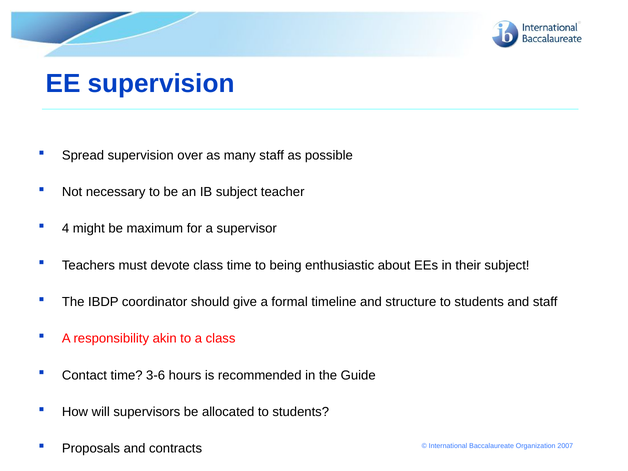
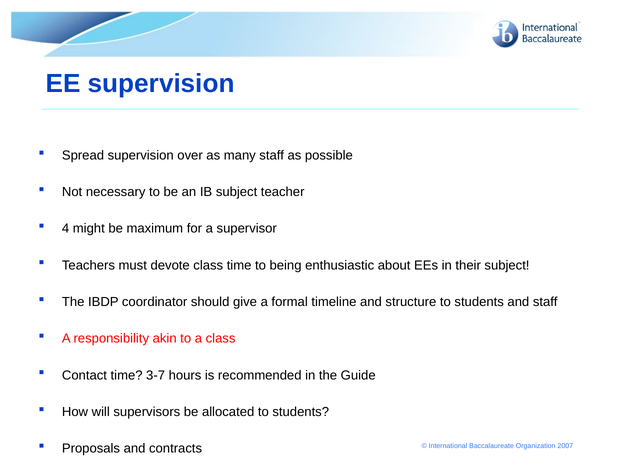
3-6: 3-6 -> 3-7 (156, 375)
